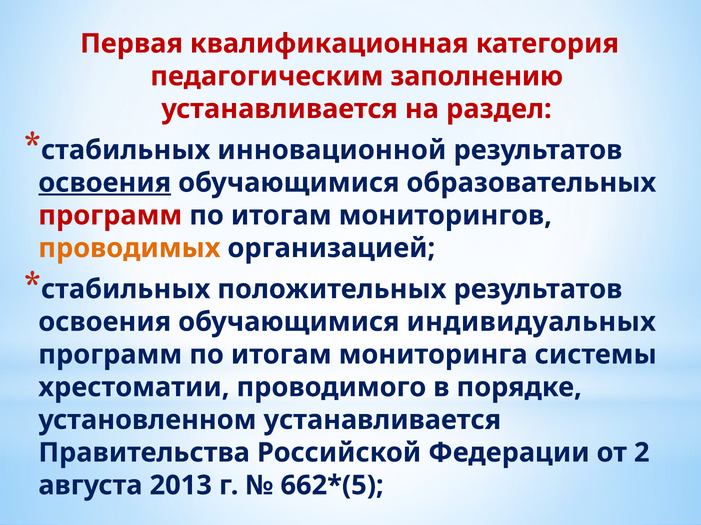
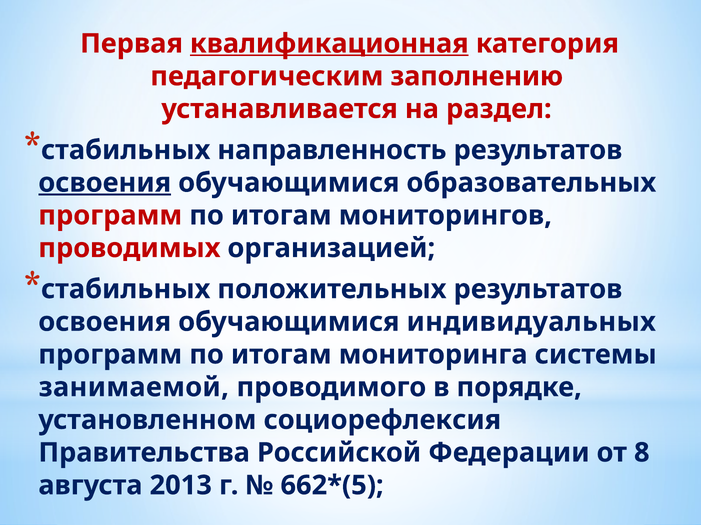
квалификационная underline: none -> present (329, 44)
инновационной: инновационной -> направленность (332, 150)
проводимых colour: orange -> red (129, 248)
хрестоматии: хрестоматии -> занимаемой (134, 388)
установленном устанавливается: устанавливается -> социорефлексия (382, 421)
2: 2 -> 8 (642, 453)
